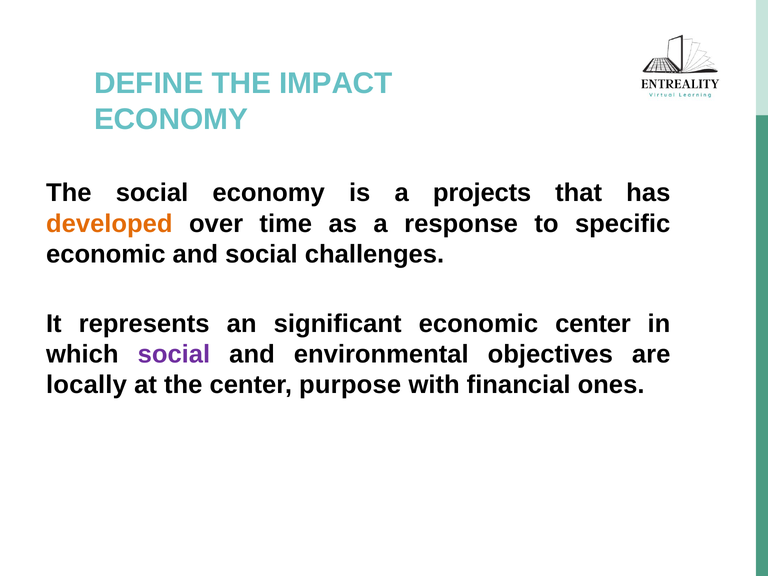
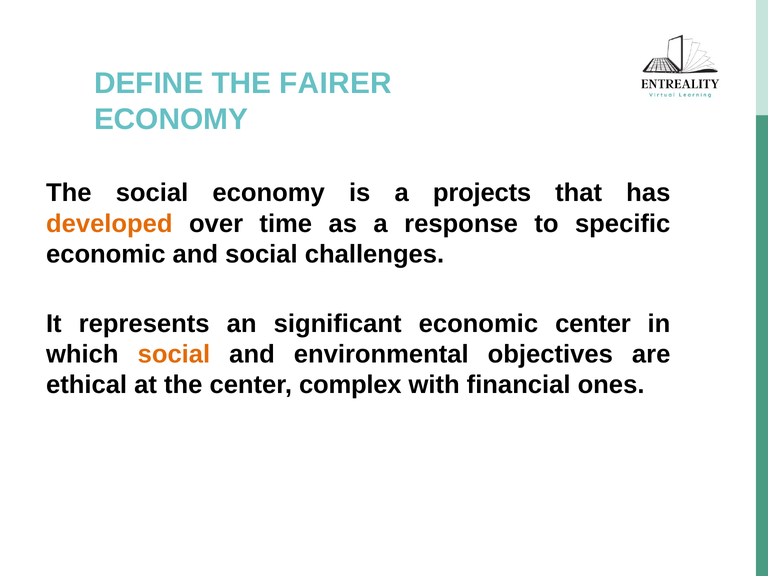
IMPACT: IMPACT -> FAIRER (336, 83)
social colour: purple -> orange (174, 354)
locally: locally -> ethical (87, 385)
purpose: purpose -> complex (350, 385)
